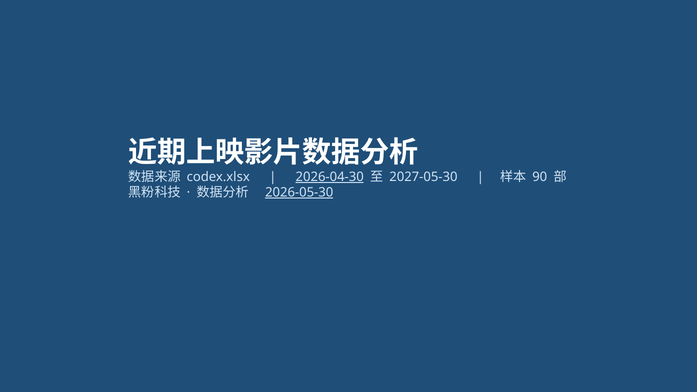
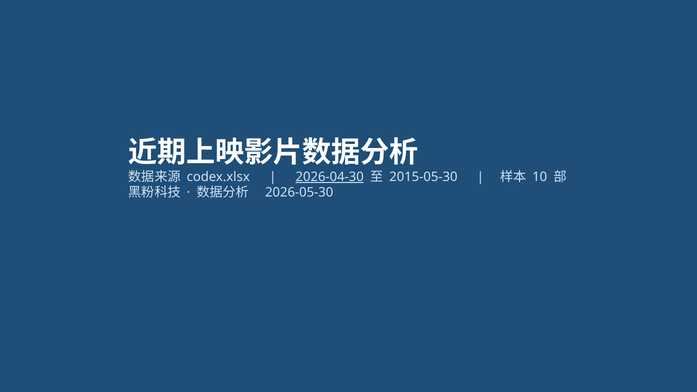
2027-05-30: 2027-05-30 -> 2015-05-30 (423, 177)
90: 90 -> 10 (540, 177)
2026-05-30 underline: present -> none (299, 193)
